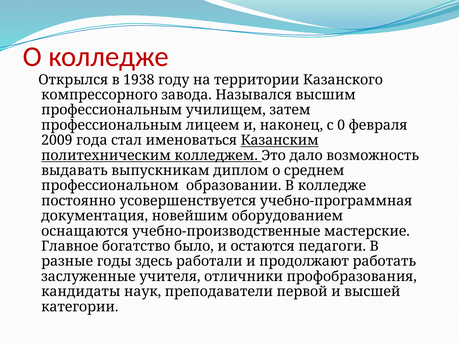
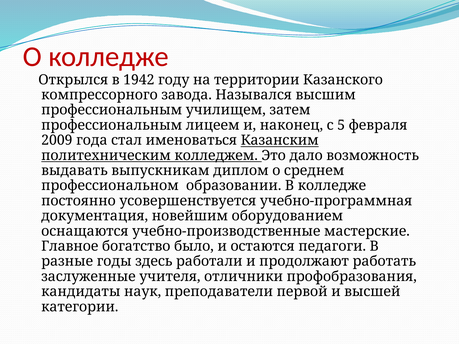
1938: 1938 -> 1942 (139, 80)
0: 0 -> 5 (341, 125)
